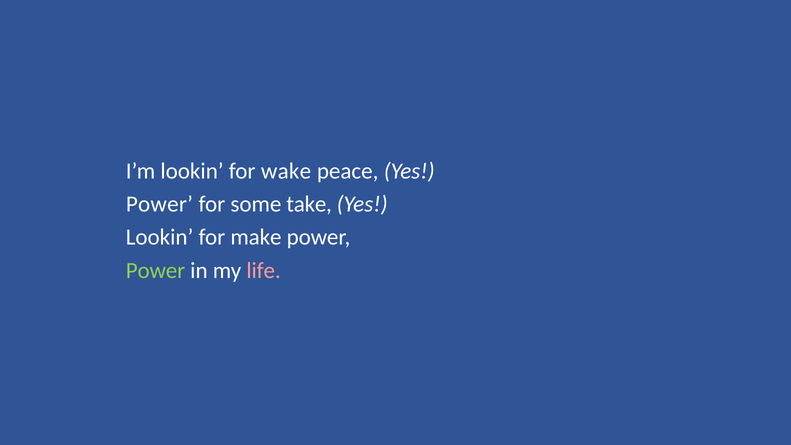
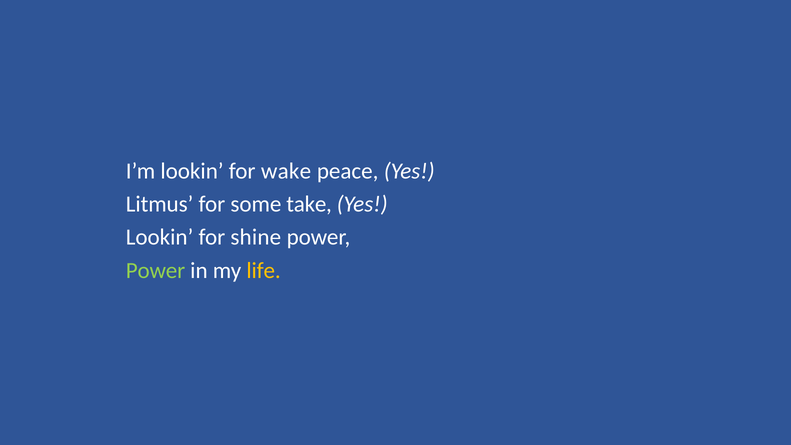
Power: Power -> Litmus (160, 204)
make: make -> shine (256, 237)
life colour: pink -> yellow (264, 270)
